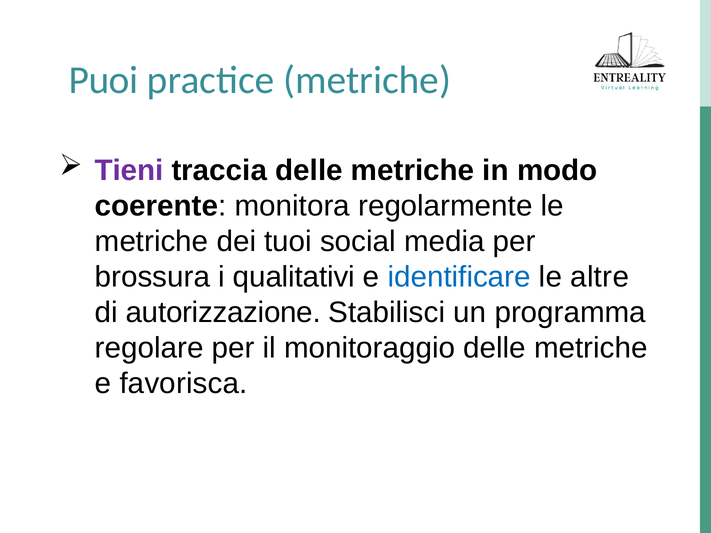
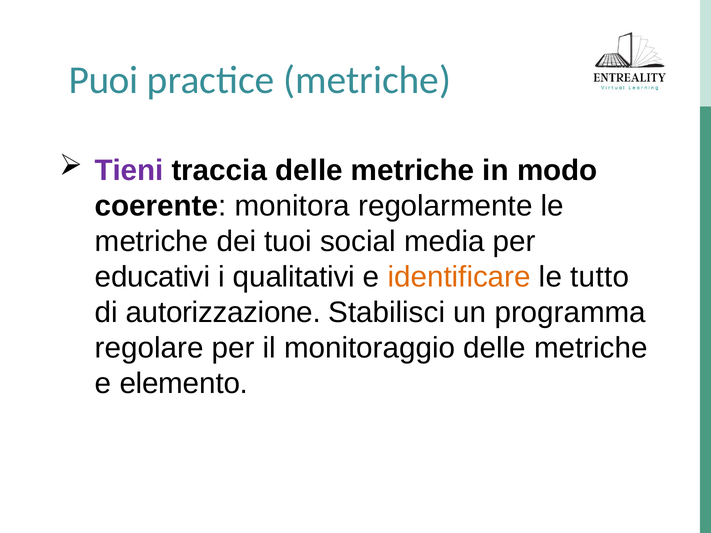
brossura: brossura -> educativi (153, 277)
identificare colour: blue -> orange (459, 277)
altre: altre -> tutto (600, 277)
favorisca: favorisca -> elemento (184, 384)
